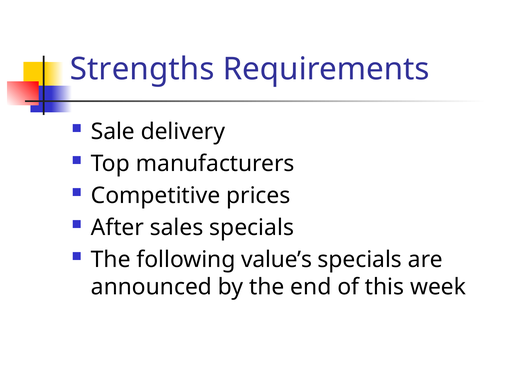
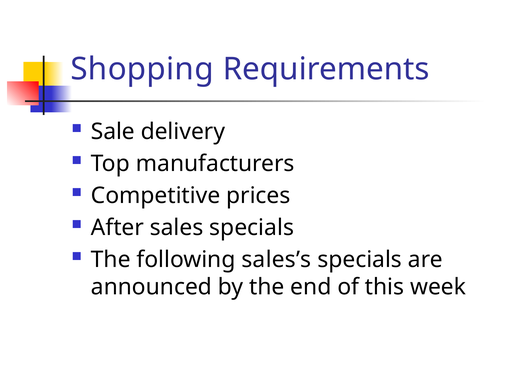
Strengths: Strengths -> Shopping (142, 69)
value’s: value’s -> sales’s (276, 259)
